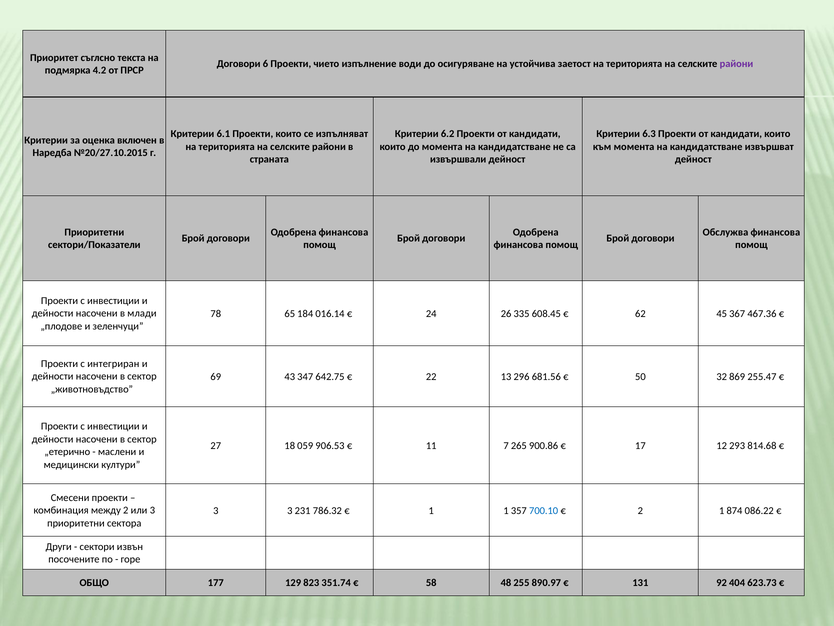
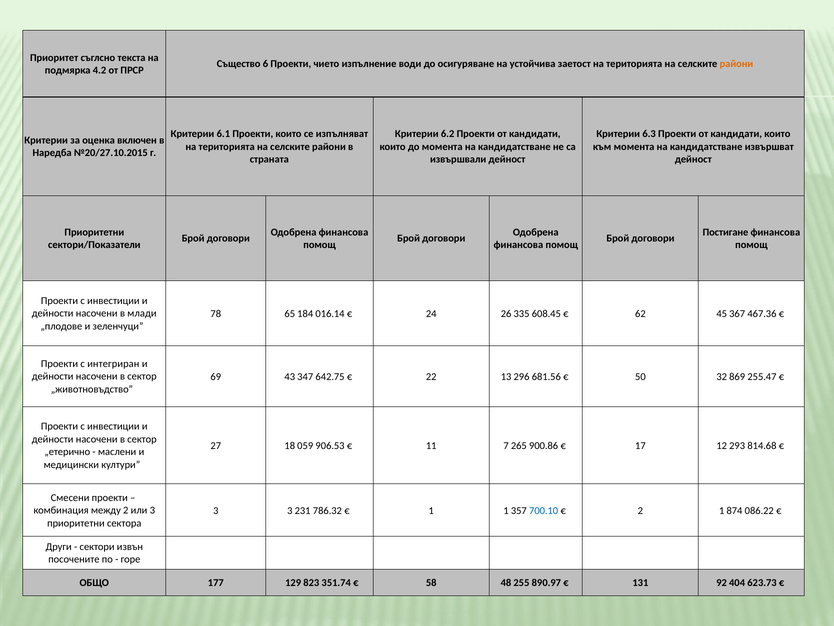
Договори: Договори -> Същество (239, 64)
райони colour: purple -> orange (736, 64)
Обслужва: Обслужва -> Постигане (726, 232)
